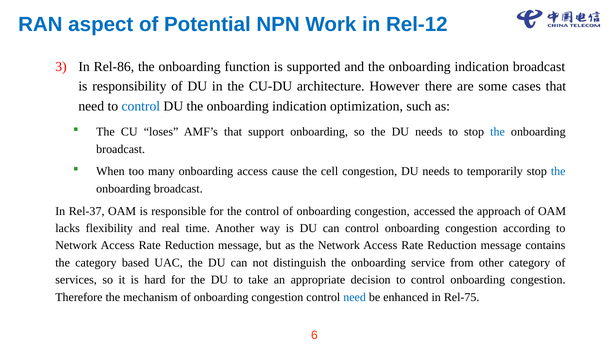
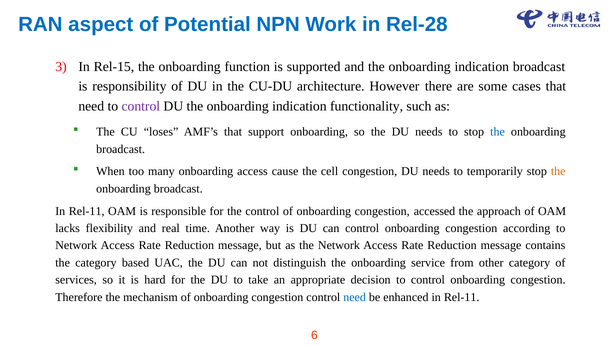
Rel-12: Rel-12 -> Rel-28 (417, 24)
Rel-86: Rel-86 -> Rel-15 (114, 67)
control colour: blue -> purple (141, 106)
optimization: optimization -> functionality (367, 106)
the colour: blue -> orange (558, 172)
Rel-37: Rel-37 -> Rel-11 (87, 211)
enhanced in Rel-75: Rel-75 -> Rel-11 (462, 298)
